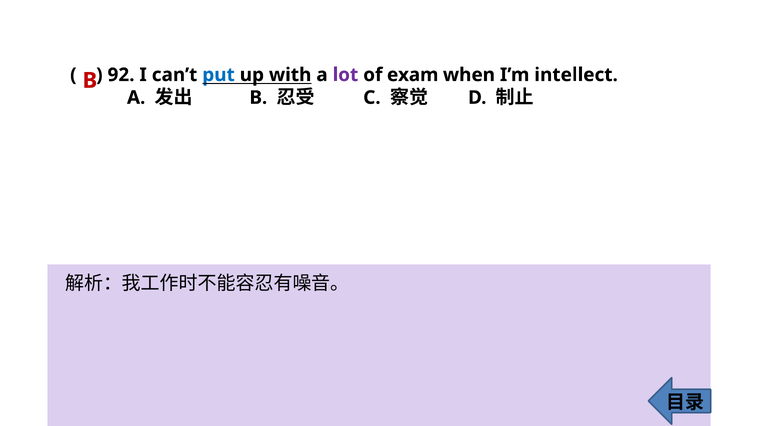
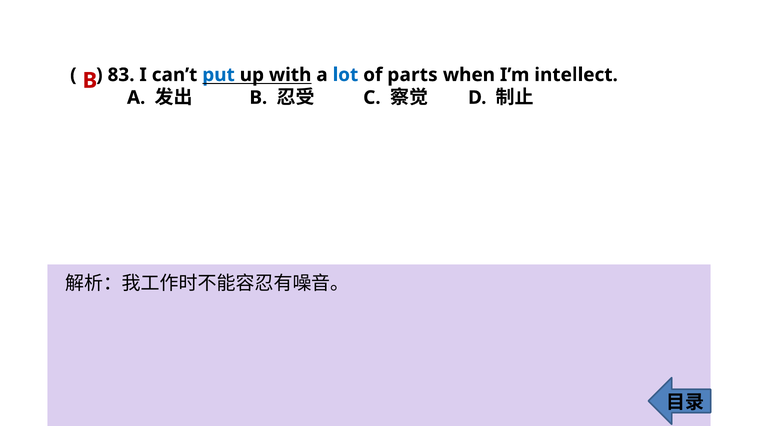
92: 92 -> 83 (121, 75)
lot colour: purple -> blue (345, 75)
exam: exam -> parts (413, 75)
